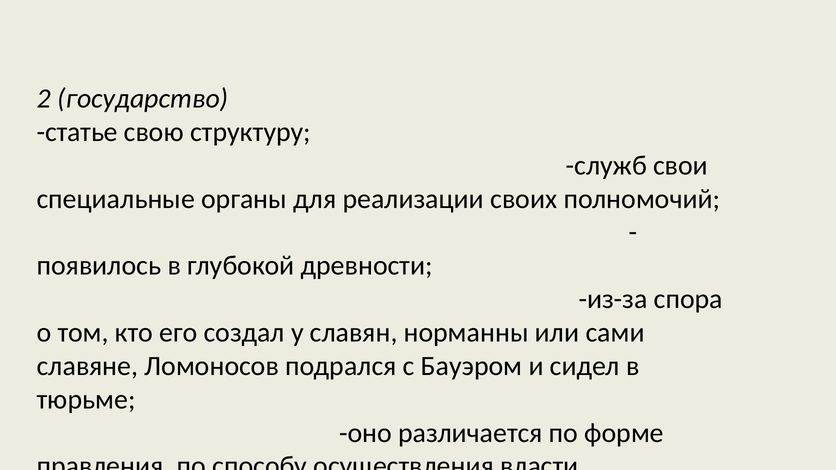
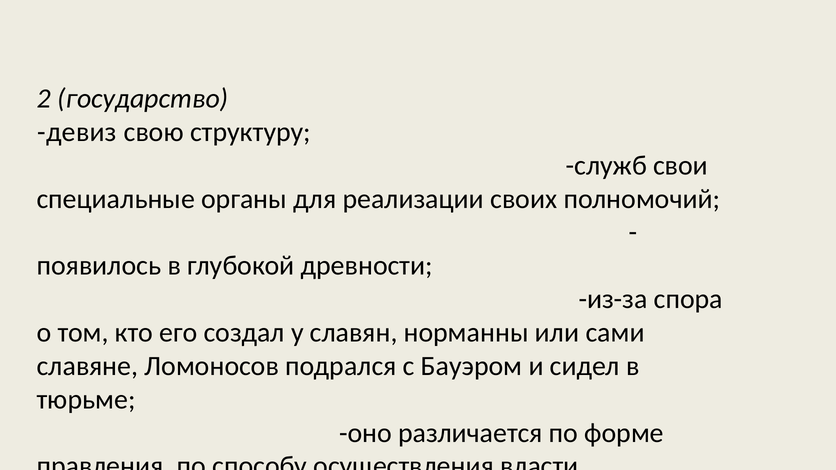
статье: статье -> девиз (77, 132)
